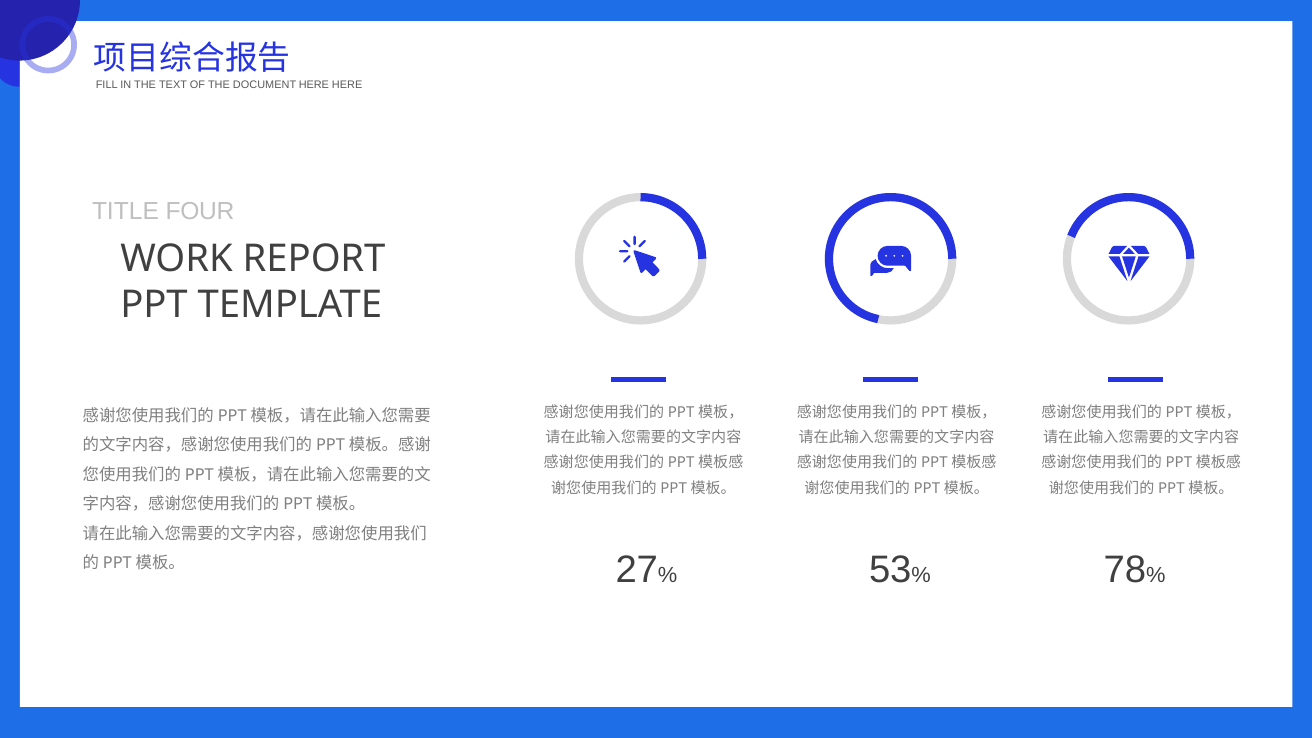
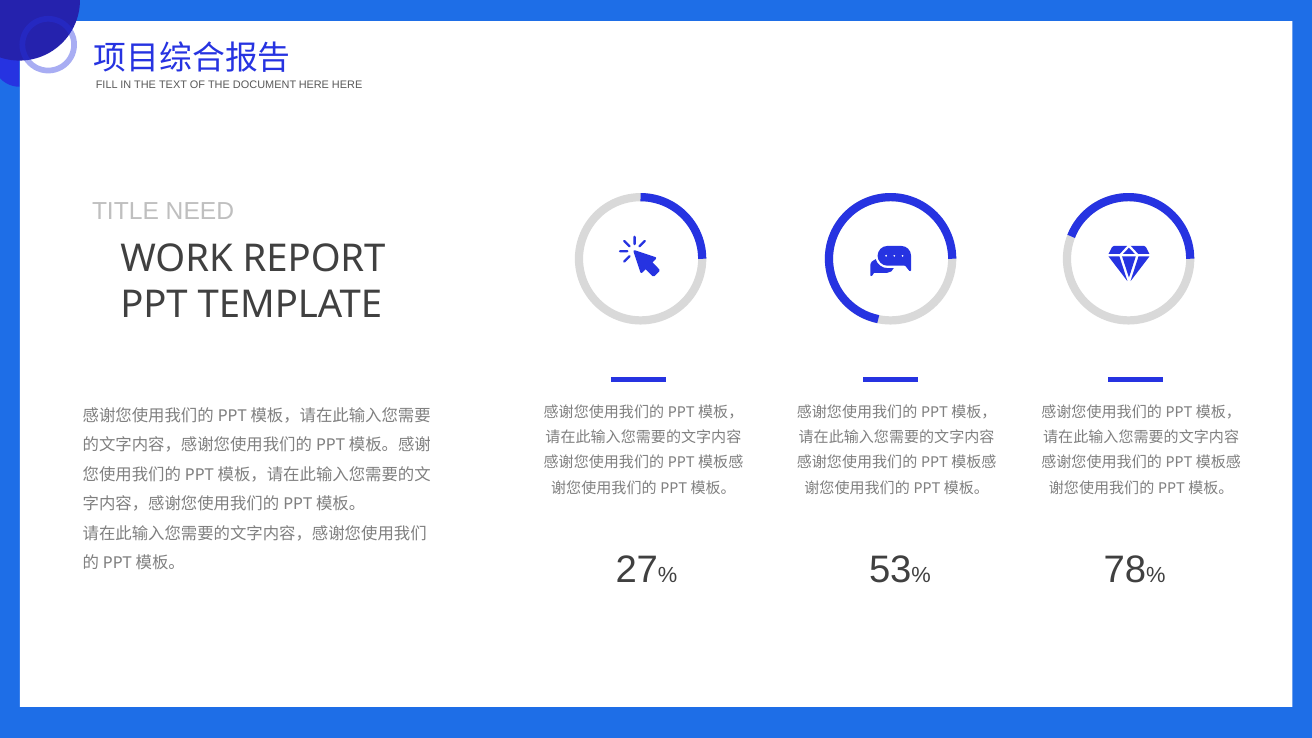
FOUR: FOUR -> NEED (200, 211)
